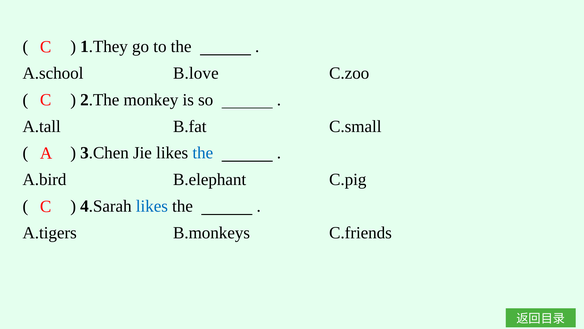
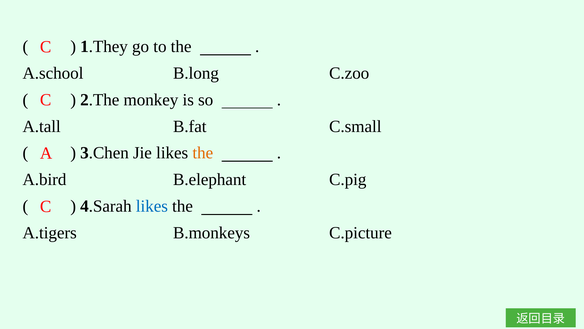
B.love: B.love -> B.long (196, 73)
the colour: blue -> orange (203, 153)
C.friends: C.friends -> C.picture (360, 232)
